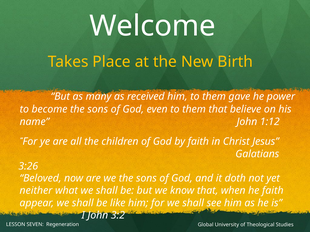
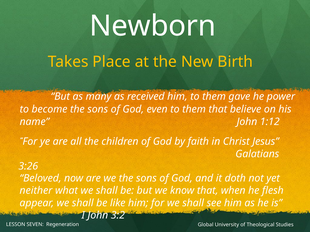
Welcome: Welcome -> Newborn (153, 26)
he faith: faith -> flesh (273, 191)
